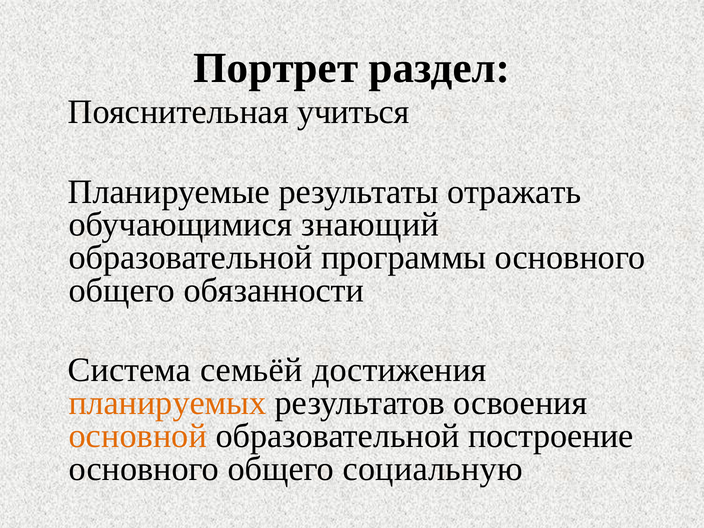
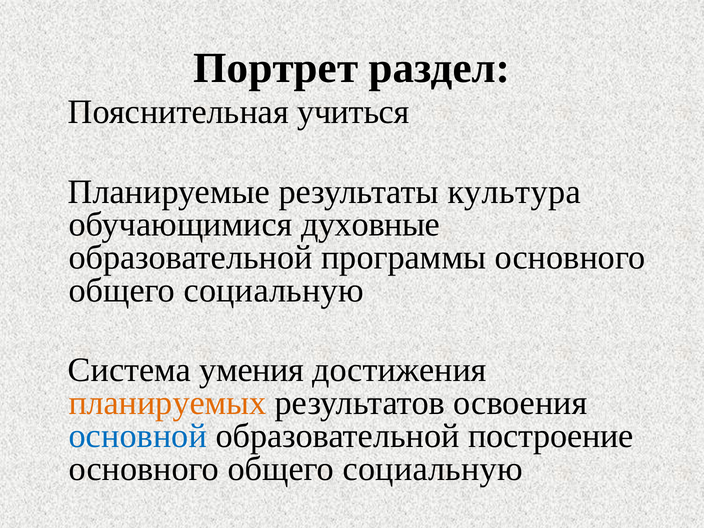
отражать: отражать -> культура (514, 192)
знающий: знающий -> духовные (371, 225)
обязанности: обязанности -> социальную (274, 290)
семьёй: семьёй -> умения (252, 370)
основной colour: orange -> blue (138, 436)
